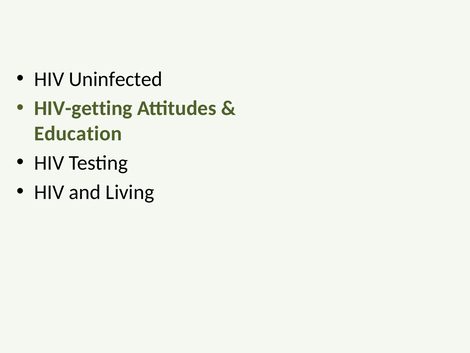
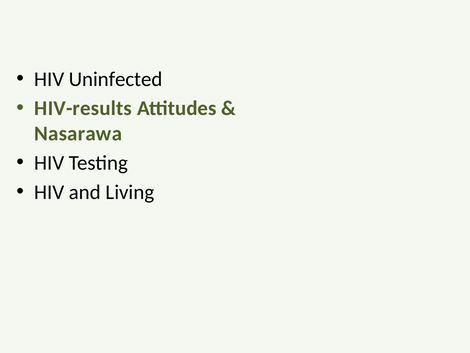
HIV-getting: HIV-getting -> HIV-results (83, 108)
Education: Education -> Nasarawa (78, 133)
